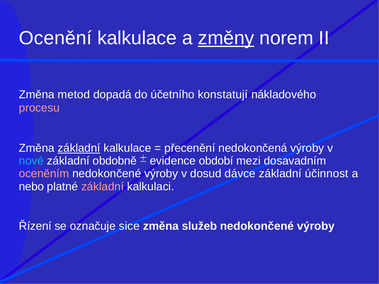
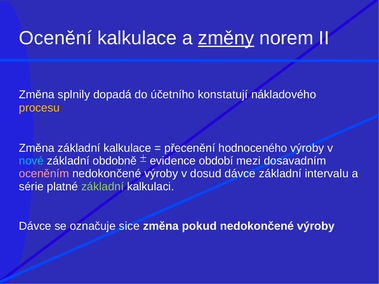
metod: metod -> splnily (74, 95)
procesu colour: pink -> yellow (39, 108)
základní underline: present -> none (79, 148)
nedokončená: nedokončená -> hodnoceného (253, 148)
účinnost: účinnost -> intervalu (327, 174)
nebo: nebo -> série (31, 187)
základní colour: pink -> light green (103, 187)
Řízení: Řízení -> Dávce (35, 226)
služeb: služeb -> pokud (199, 226)
